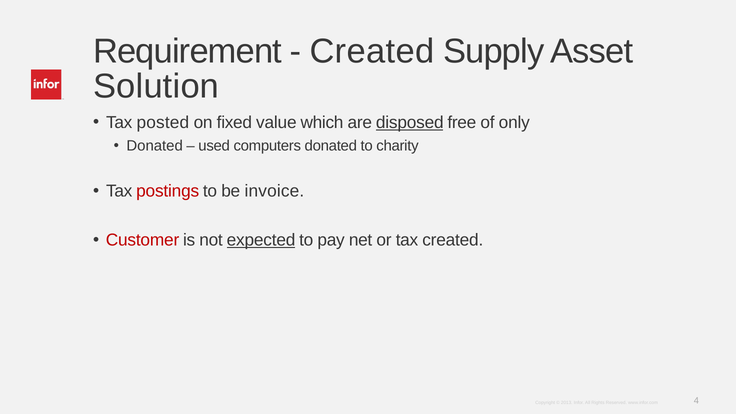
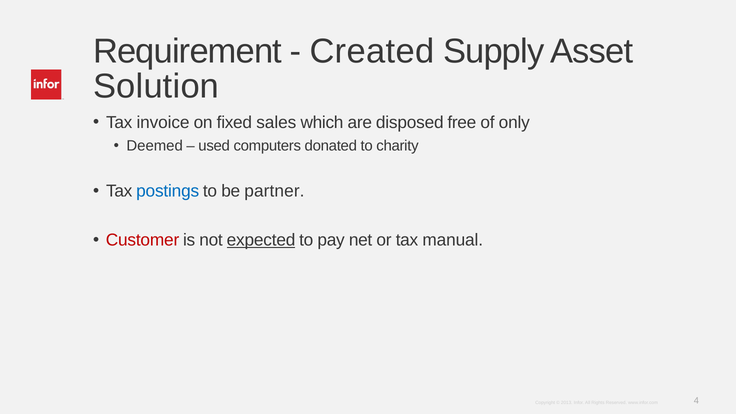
posted: posted -> invoice (163, 122)
value: value -> sales (276, 122)
disposed underline: present -> none (410, 122)
Donated: Donated -> Deemed (155, 146)
postings colour: red -> blue (168, 191)
invoice: invoice -> partner (274, 191)
tax created: created -> manual (453, 240)
